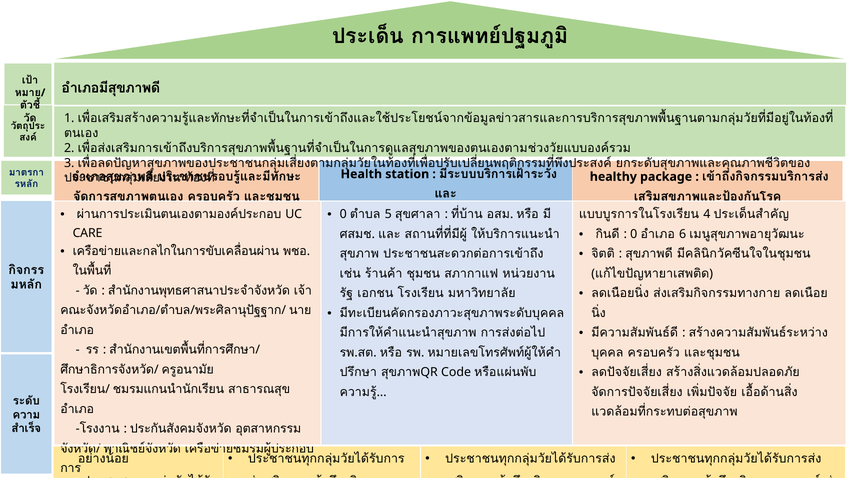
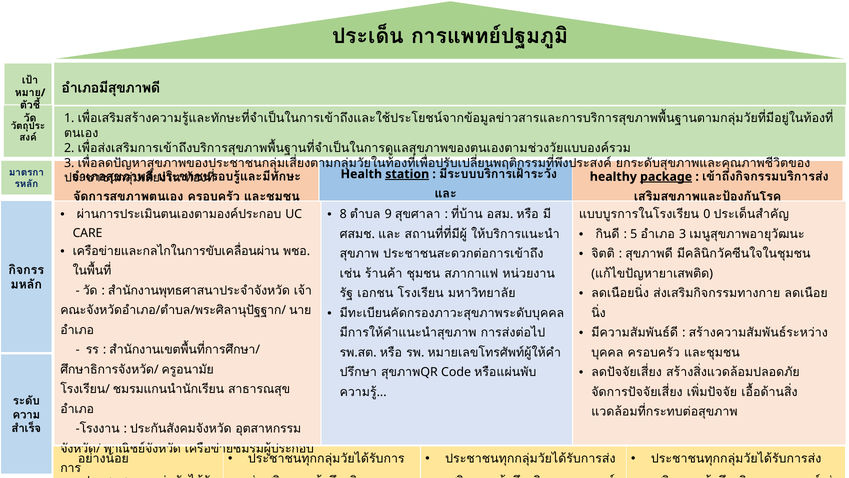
station underline: none -> present (407, 174)
package underline: none -> present (666, 177)
0: 0 -> 8 (343, 214)
5: 5 -> 9 (388, 214)
4: 4 -> 0 (707, 214)
0: 0 -> 5 (634, 234)
6: 6 -> 3 (683, 234)
